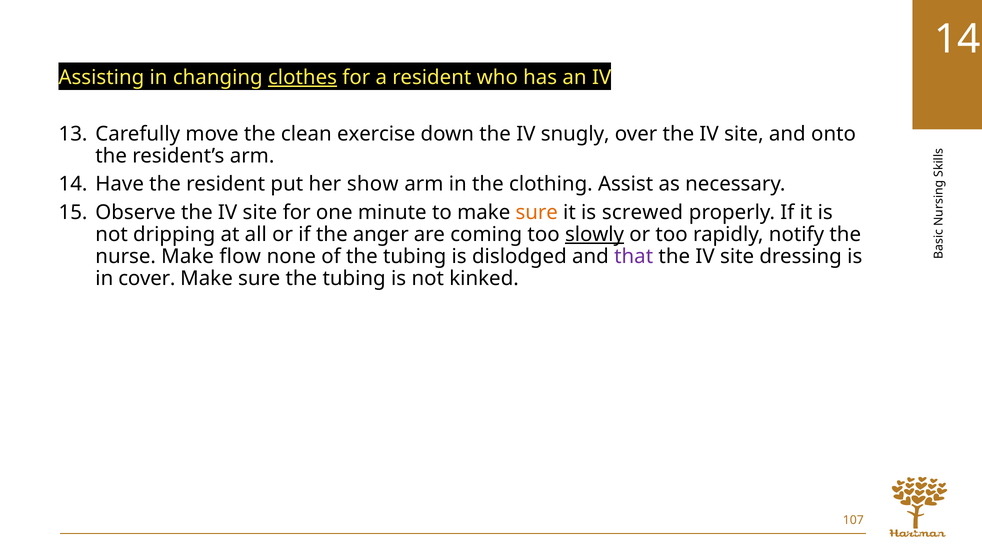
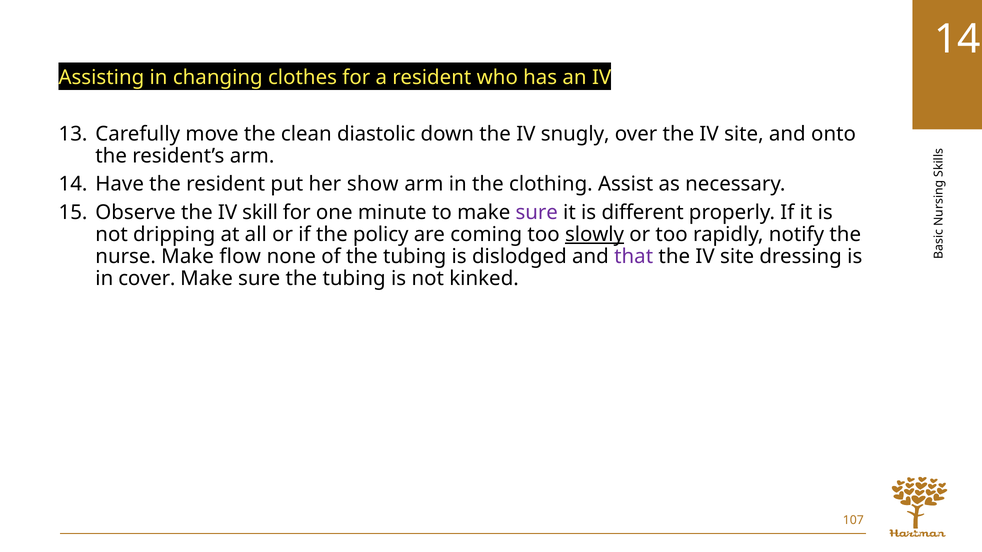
clothes underline: present -> none (303, 77)
exercise: exercise -> diastolic (376, 134)
Observe the IV site: site -> skill (260, 213)
sure colour: orange -> purple (537, 213)
screwed: screwed -> different (643, 213)
anger: anger -> policy (381, 235)
